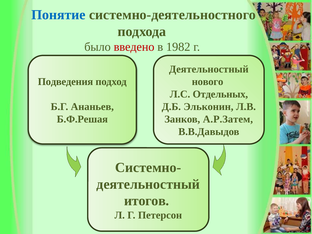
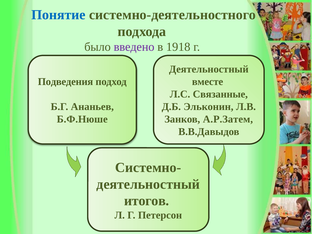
введено colour: red -> purple (134, 47)
1982: 1982 -> 1918 (178, 47)
нового: нового -> вместе (208, 82)
Отдельных: Отдельных -> Связанные (220, 94)
Б.Ф.Решая: Б.Ф.Решая -> Б.Ф.Нюше (82, 119)
